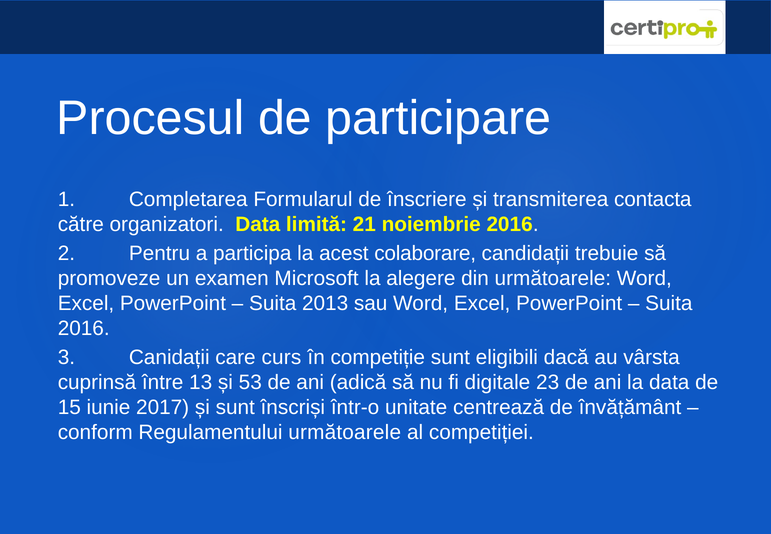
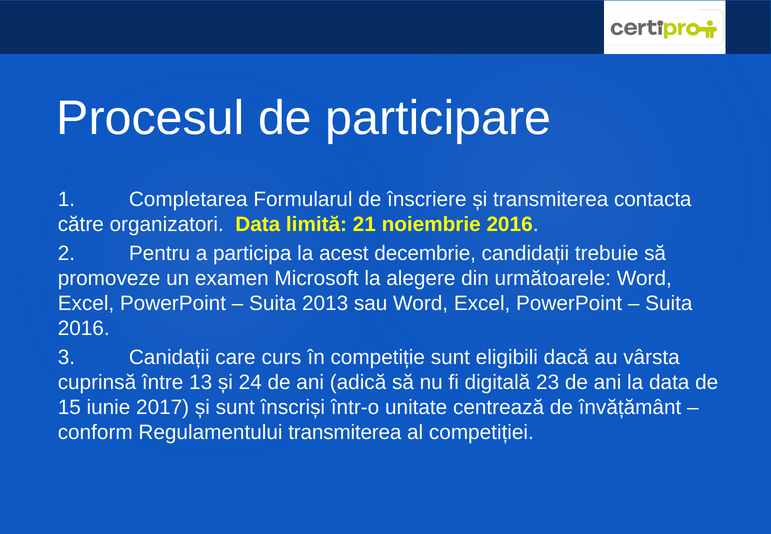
colaborare: colaborare -> decembrie (425, 254)
53: 53 -> 24 (250, 382)
digitale: digitale -> digitală (497, 382)
Regulamentului următoarele: următoarele -> transmiterea (345, 432)
